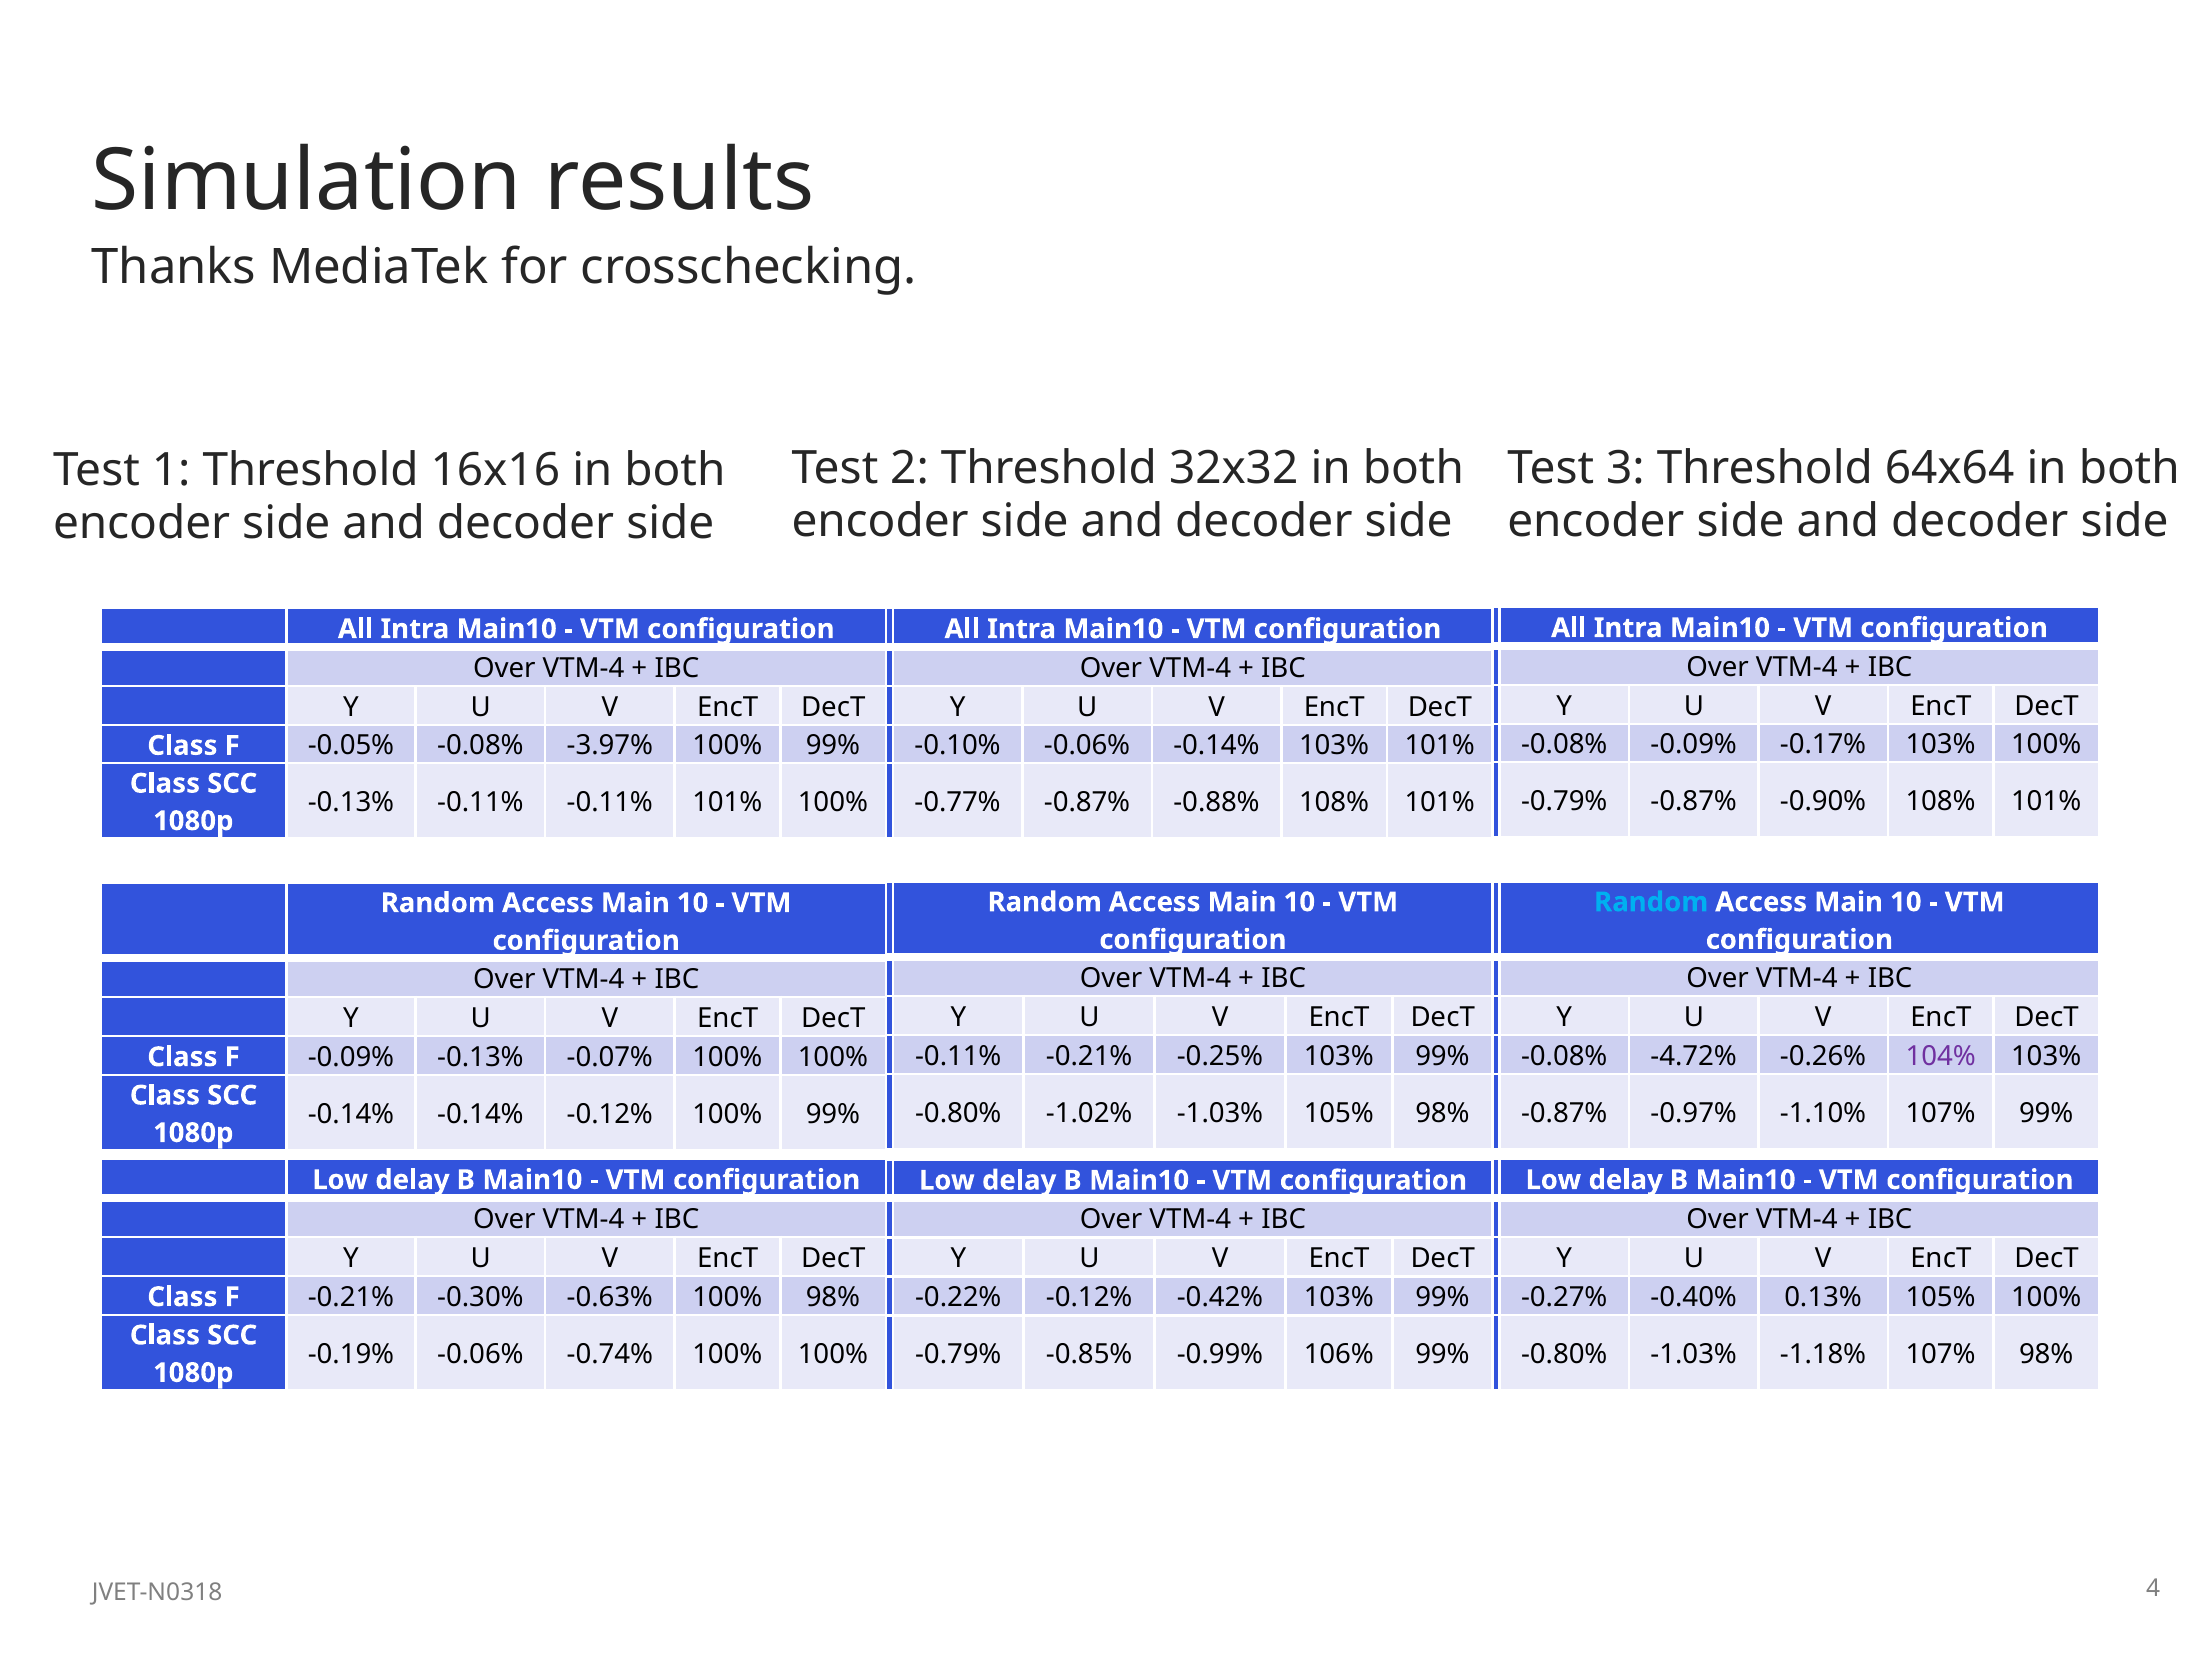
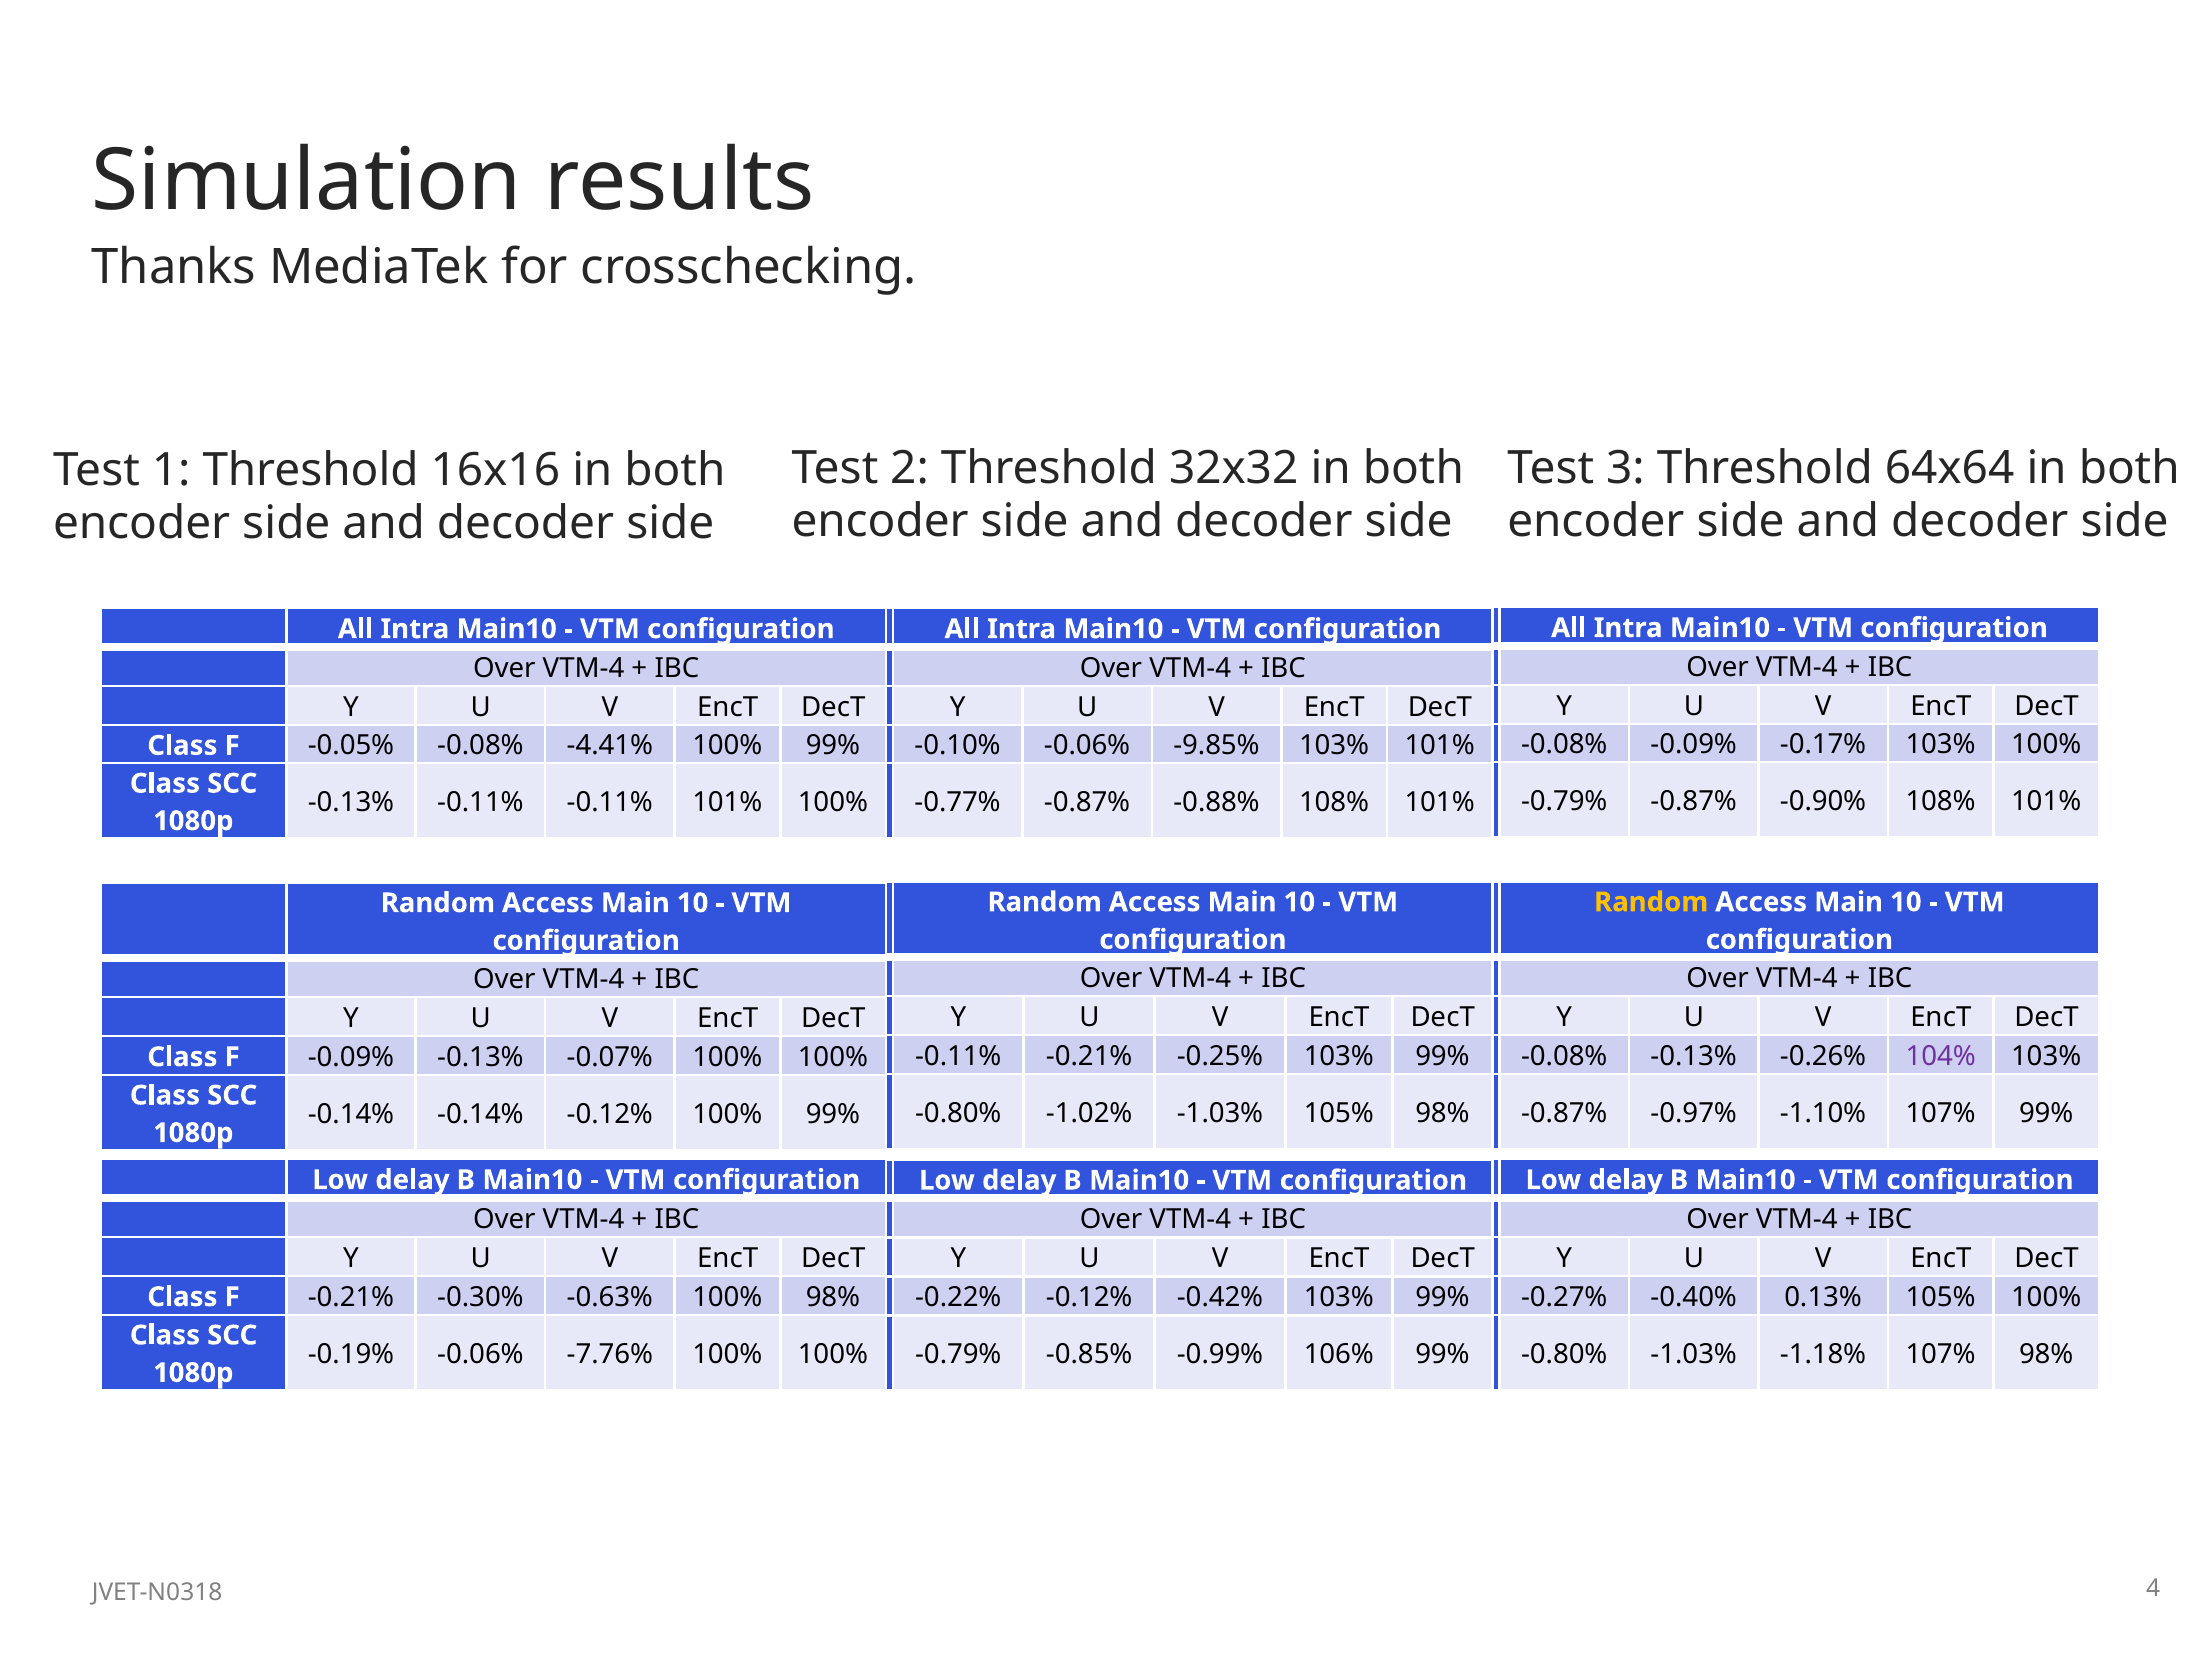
-3.97%: -3.97% -> -4.41% (610, 745)
-0.06% -0.14%: -0.14% -> -9.85% (1217, 745)
Random colour: light blue -> yellow (1651, 902)
-0.08% -4.72%: -4.72% -> -0.13% (1694, 1056)
-0.74%: -0.74% -> -7.76% (610, 1353)
